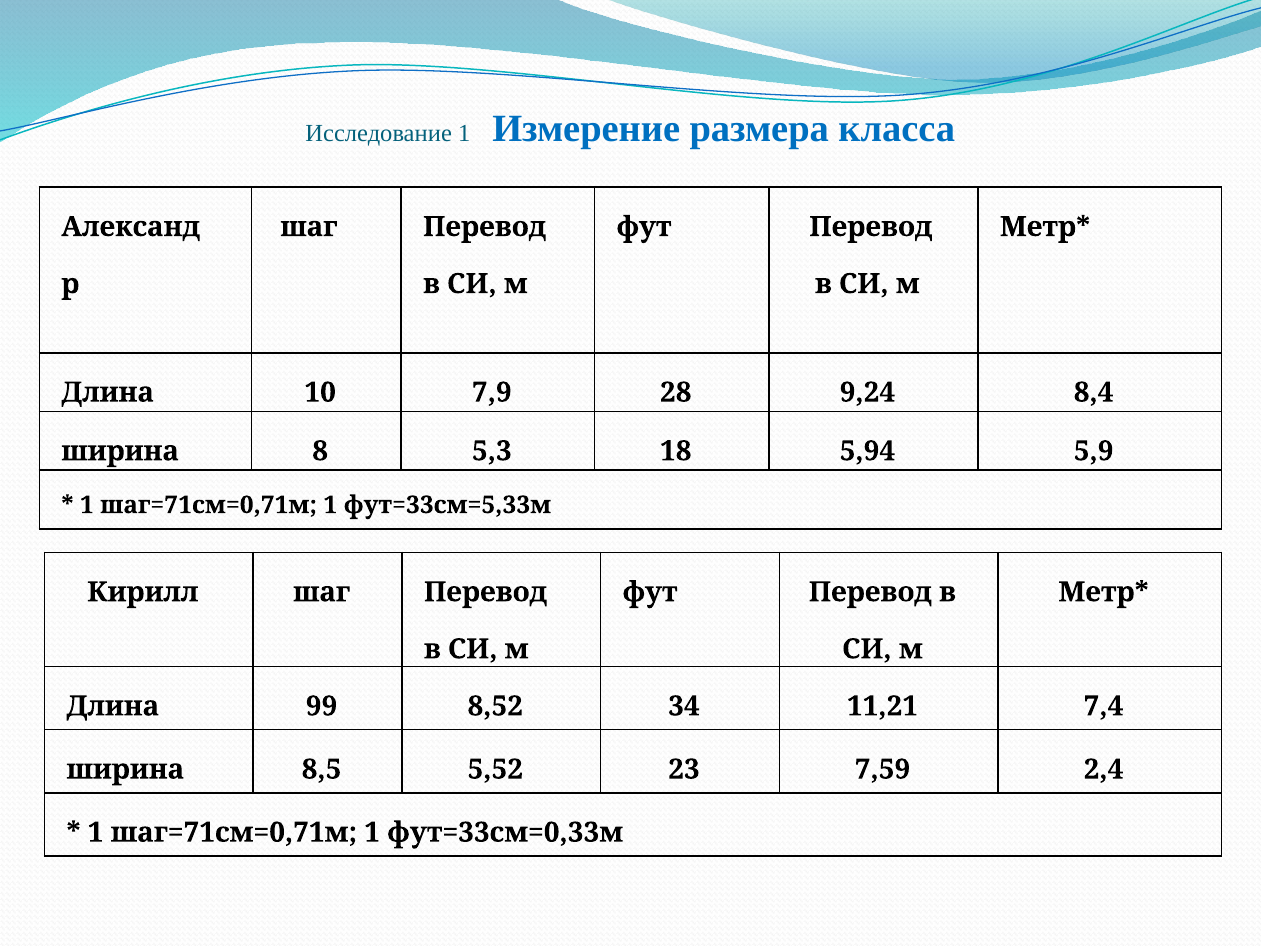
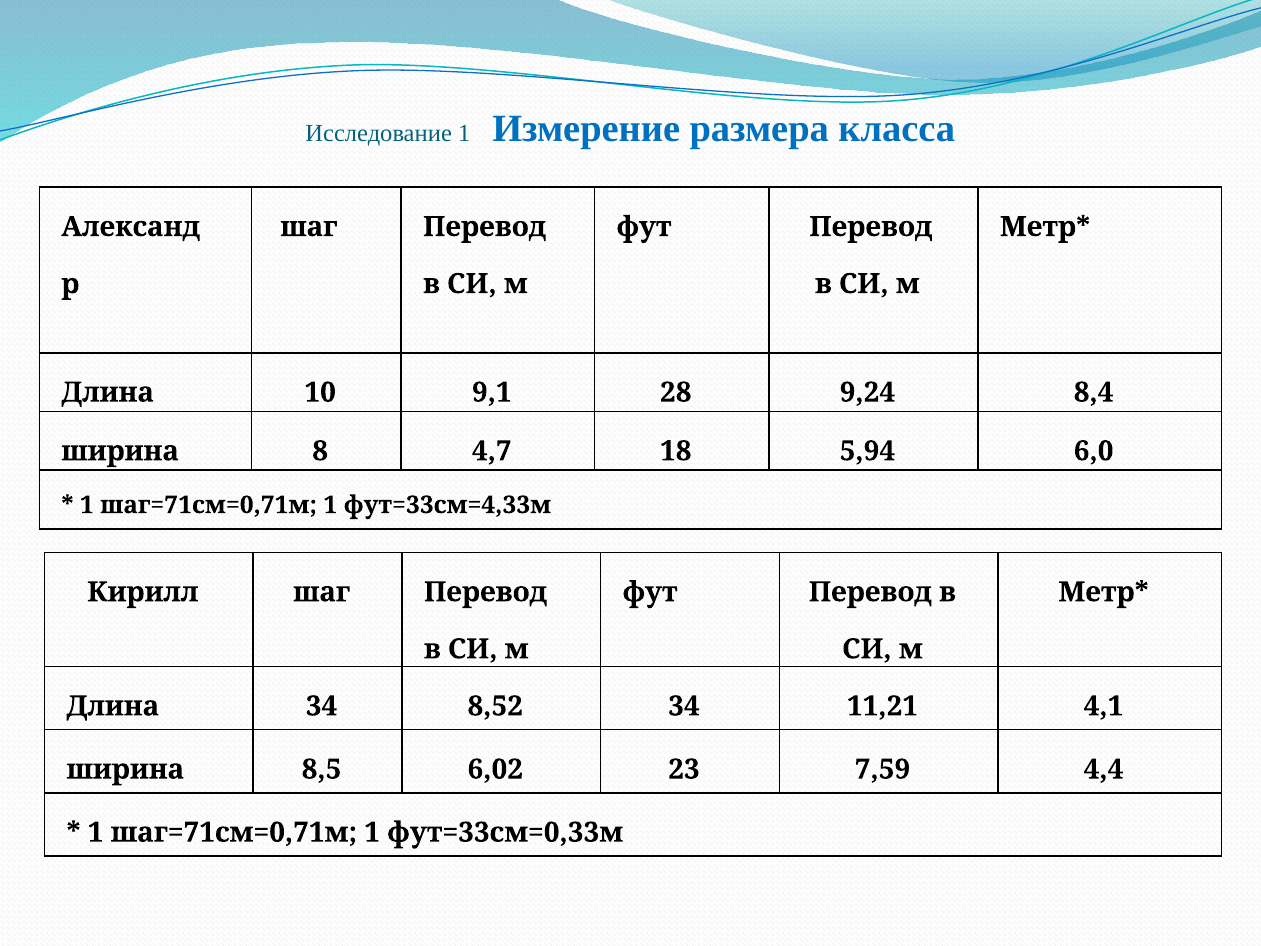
7,9: 7,9 -> 9,1 (492, 392)
5,3: 5,3 -> 4,7 (492, 451)
5,9: 5,9 -> 6,0 (1094, 451)
фут=33см=5,33м: фут=33см=5,33м -> фут=33см=4,33м (447, 505)
Длина 99: 99 -> 34 (322, 706)
7,4: 7,4 -> 4,1 (1104, 706)
5,52: 5,52 -> 6,02 (495, 769)
2,4: 2,4 -> 4,4 (1104, 769)
